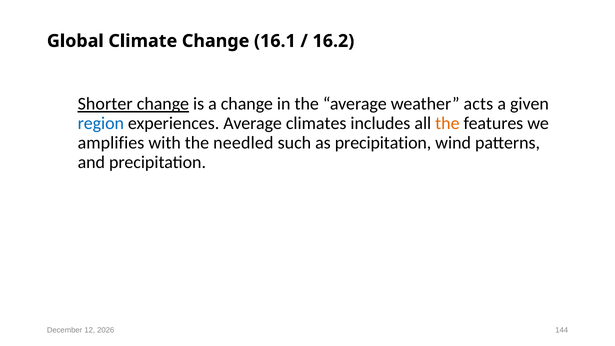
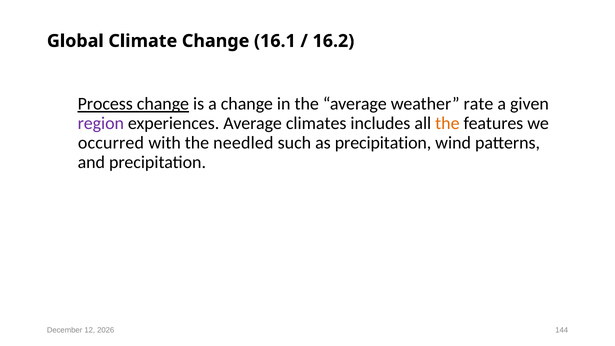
Shorter: Shorter -> Process (105, 104)
acts: acts -> rate (478, 104)
region colour: blue -> purple (101, 123)
amplifies: amplifies -> occurred (111, 143)
